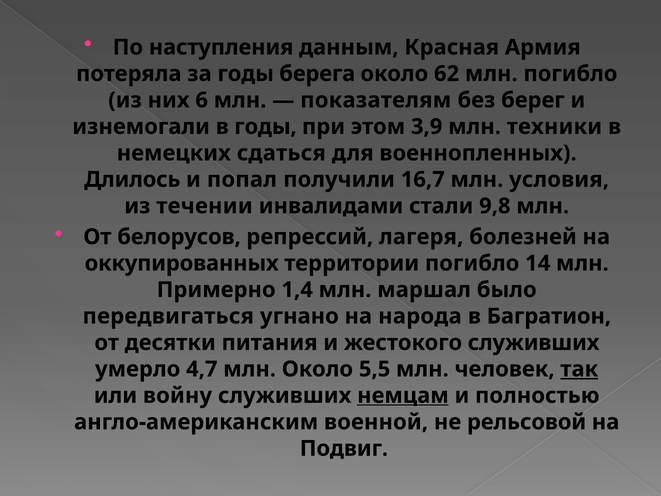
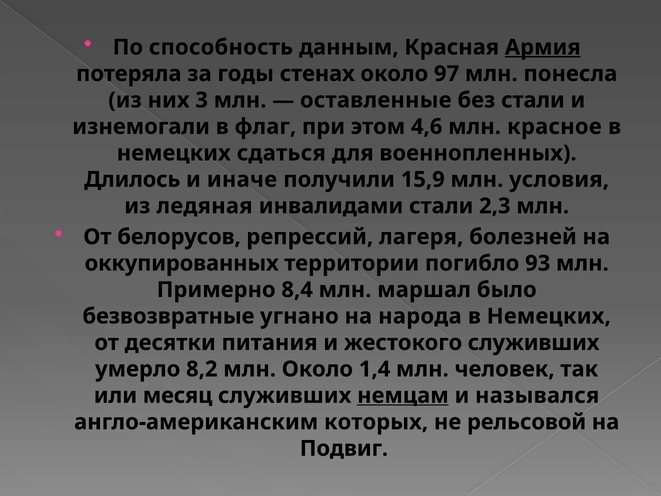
наступления: наступления -> способность (221, 47)
Армия underline: none -> present (543, 47)
берега: берега -> стенах (317, 74)
62: 62 -> 97 (447, 74)
млн погибло: погибло -> понесла (570, 74)
6: 6 -> 3 (202, 100)
показателям: показателям -> оставленные (376, 100)
без берег: берег -> стали (533, 100)
в годы: годы -> флаг (265, 127)
3,9: 3,9 -> 4,6 (427, 127)
техники: техники -> красное (554, 127)
попал: попал -> иначе (242, 179)
16,7: 16,7 -> 15,9 (423, 179)
течении: течении -> ледяная (204, 206)
9,8: 9,8 -> 2,3 (495, 206)
14: 14 -> 93 (538, 263)
1,4: 1,4 -> 8,4 (297, 290)
передвигаться: передвигаться -> безвозвратные (168, 316)
Багратион: Багратион -> Немецких (549, 316)
4,7: 4,7 -> 8,2 (202, 369)
5,5: 5,5 -> 1,4 (375, 369)
так underline: present -> none (579, 369)
войну: войну -> месяц (178, 395)
полностью: полностью -> назывался (537, 395)
военной: военной -> которых (376, 422)
